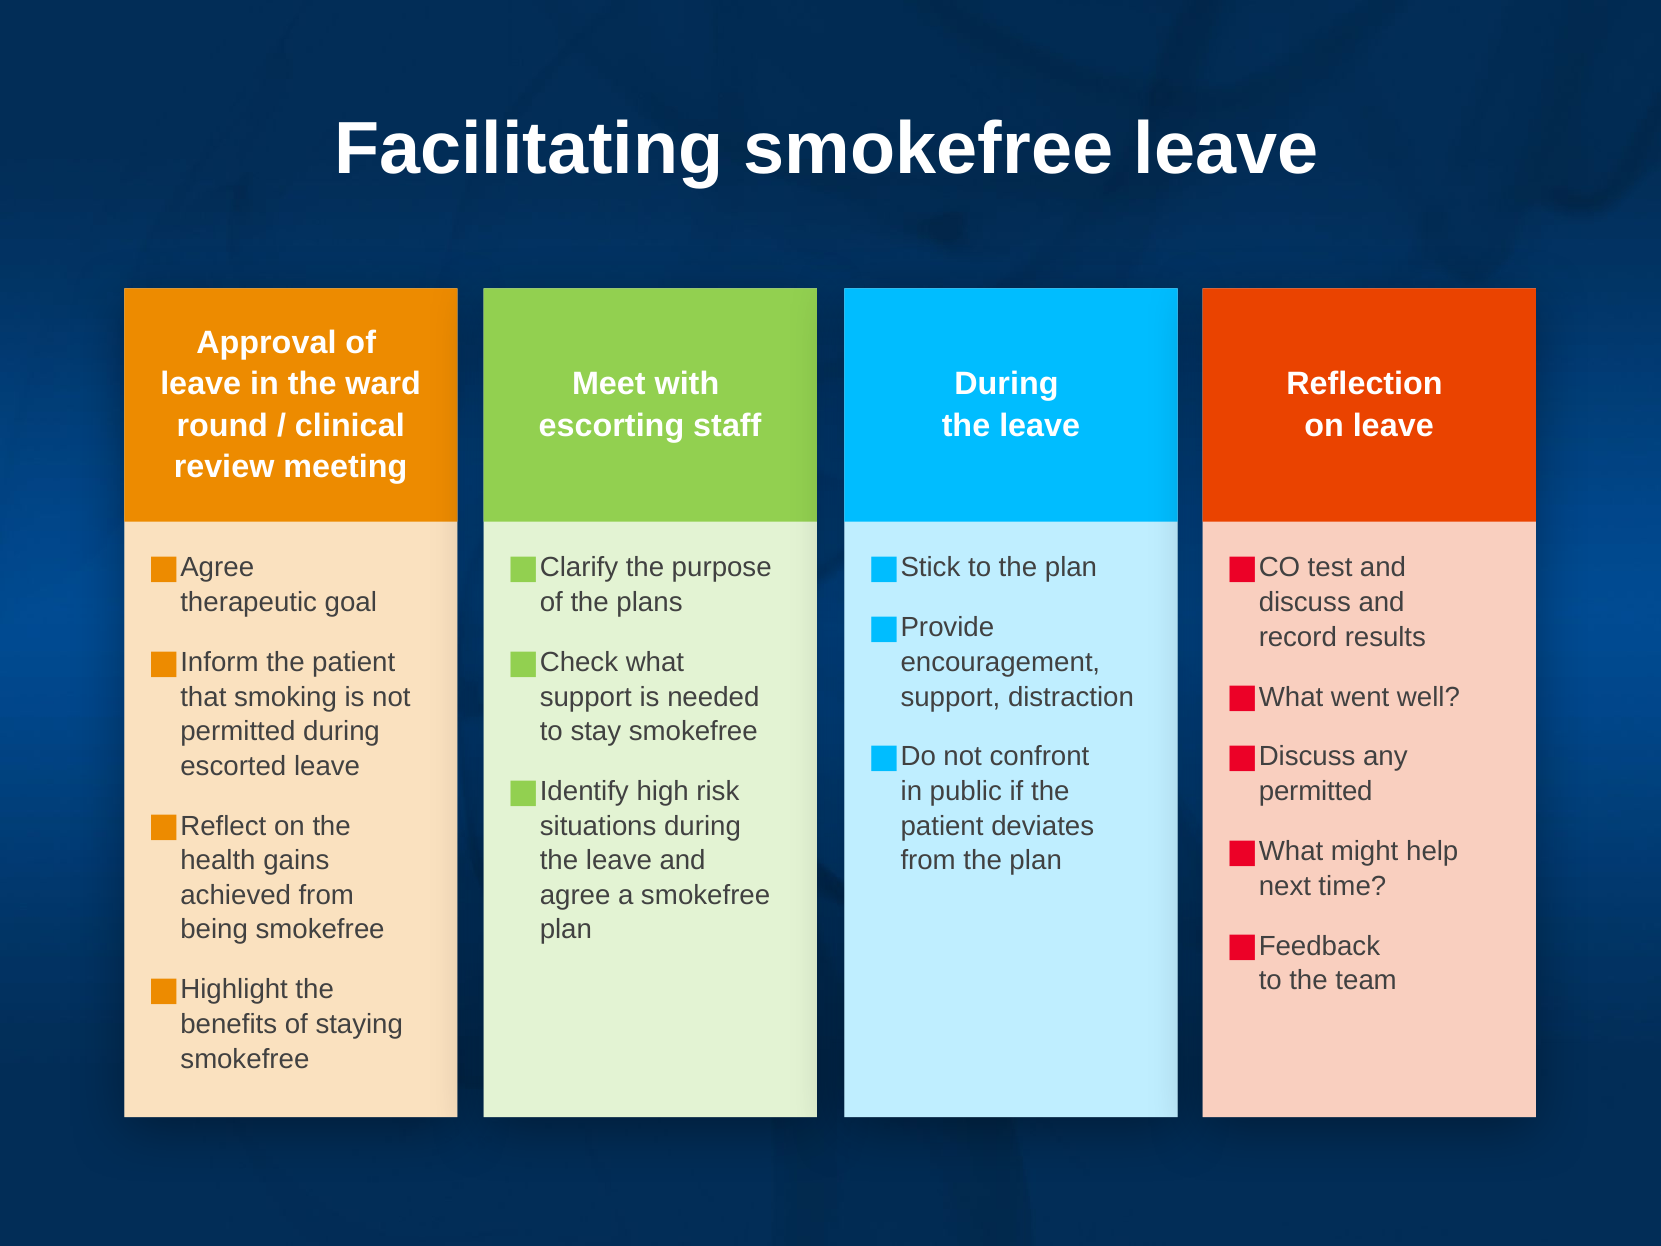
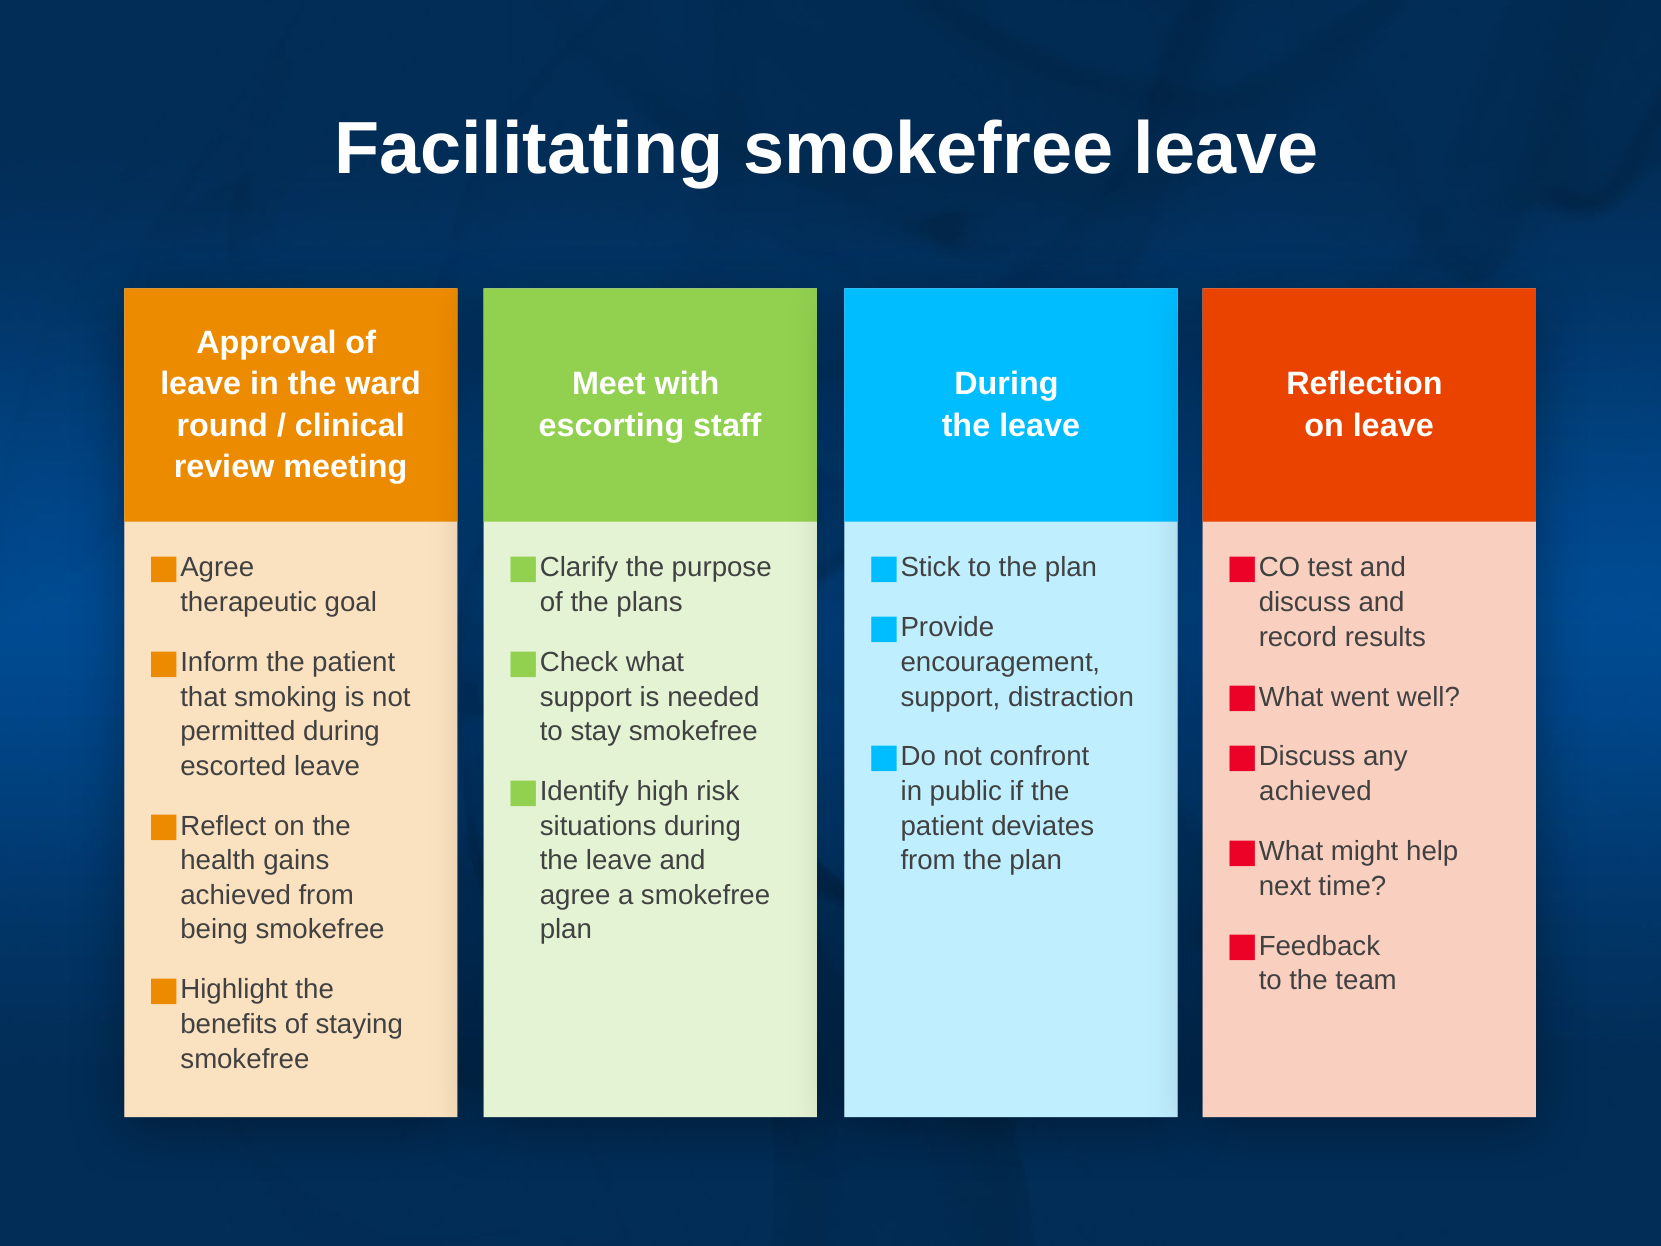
permitted: permitted -> achieved (1315, 791)
